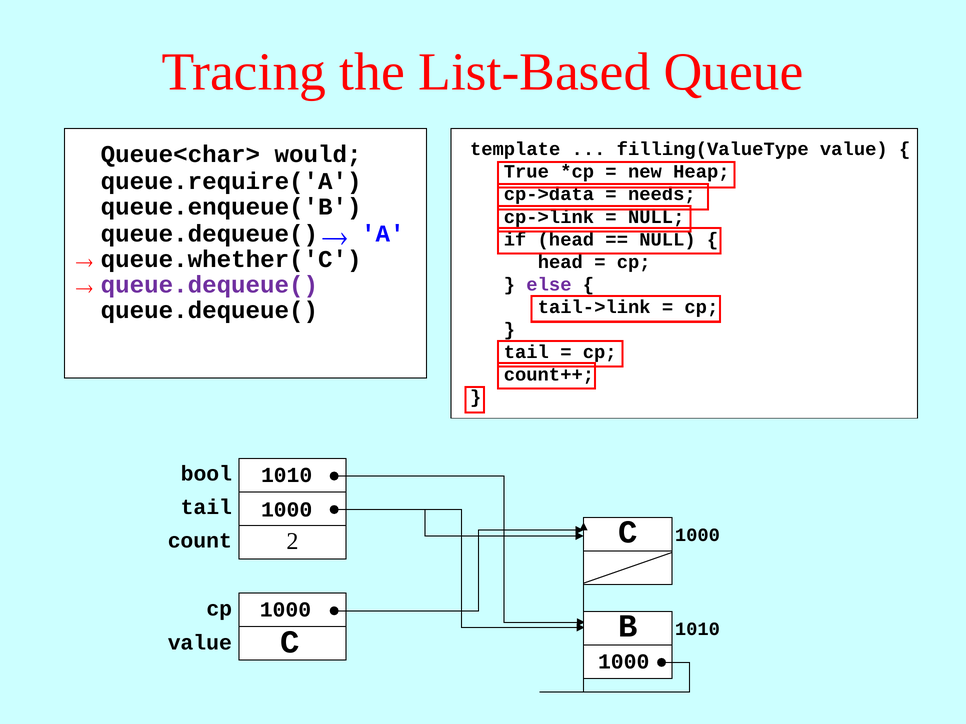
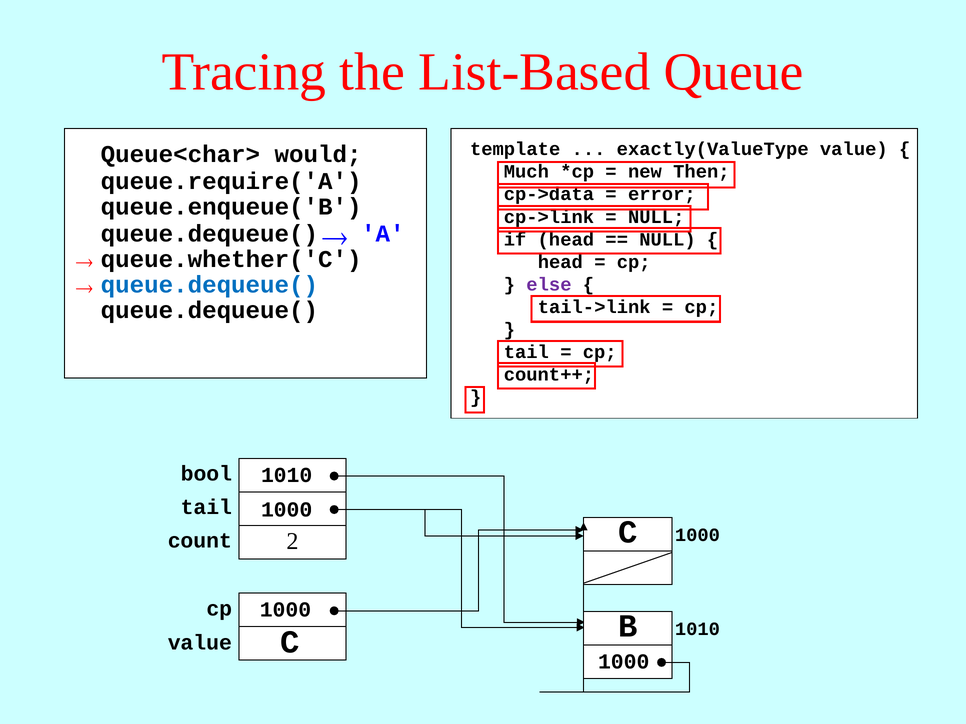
filling(ValueType: filling(ValueType -> exactly(ValueType (713, 149)
True: True -> Much (526, 172)
Heap: Heap -> Then (701, 172)
needs: needs -> error (662, 194)
queue.dequeue( colour: purple -> blue (209, 285)
